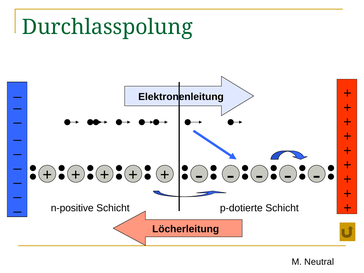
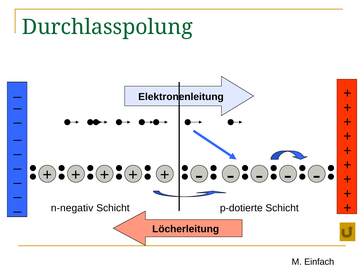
n-positive: n-positive -> n-negativ (72, 208)
Neutral: Neutral -> Einfach (319, 262)
